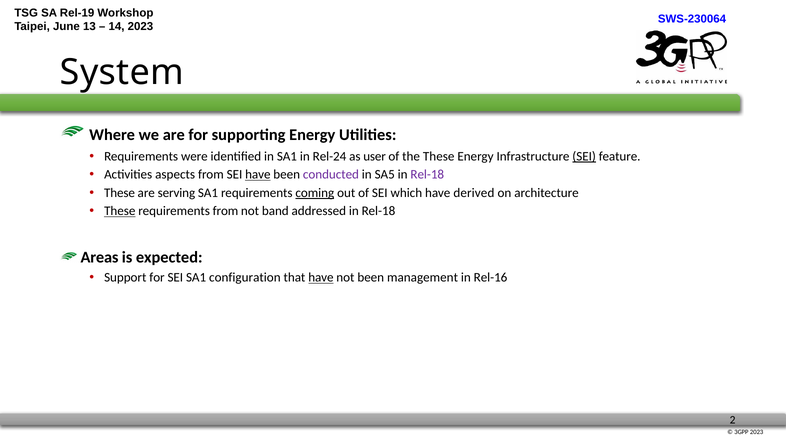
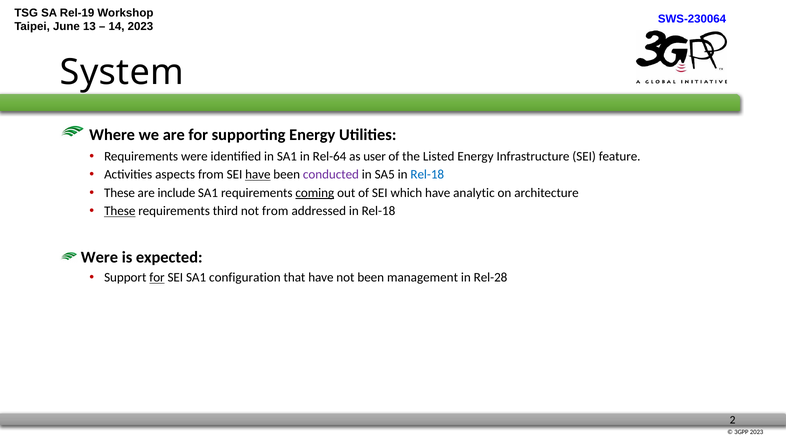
Rel-24: Rel-24 -> Rel-64 (329, 156)
the These: These -> Listed (439, 156)
SEI underline: present -> none (584, 156)
Rel-18 colour: purple -> blue (427, 175)
serving: serving -> include (176, 193)
derived: derived -> analytic (474, 193)
requirements from: from -> third (225, 211)
not band: band -> from (275, 211)
Areas: Areas -> Were (99, 258)
for underline: none -> present (157, 278)
have underline: present -> none (321, 278)
Rel-16: Rel-16 -> Rel-28 (491, 278)
